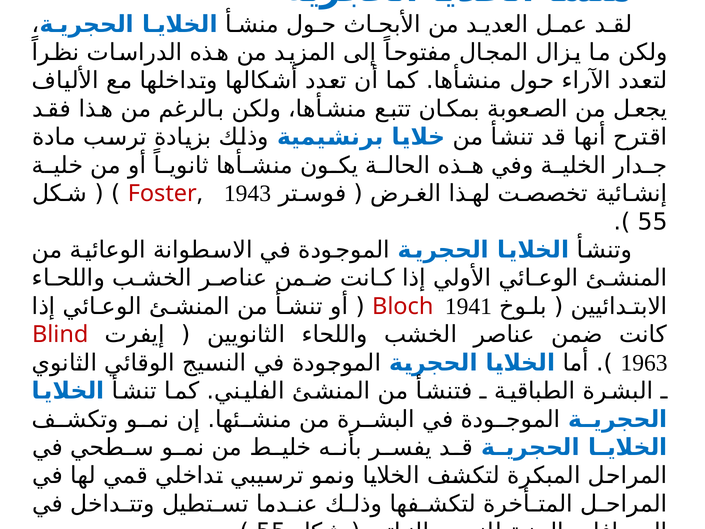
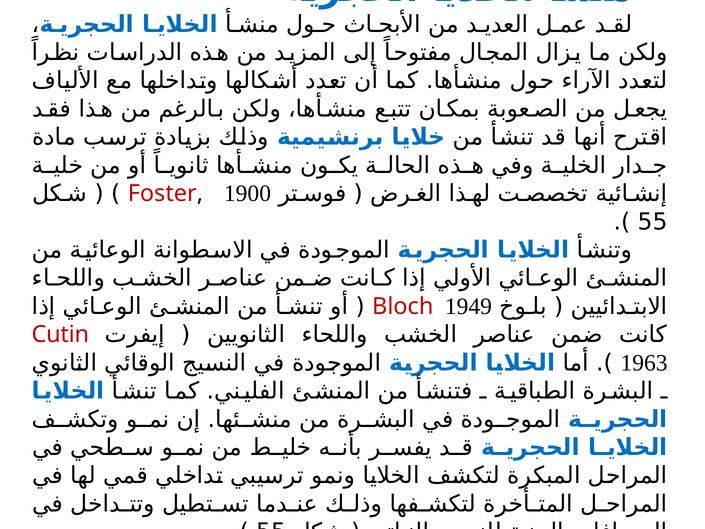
1943: 1943 -> 1900 (247, 193)
1941: 1941 -> 1949 (468, 306)
Blind: Blind -> Cutin (60, 334)
